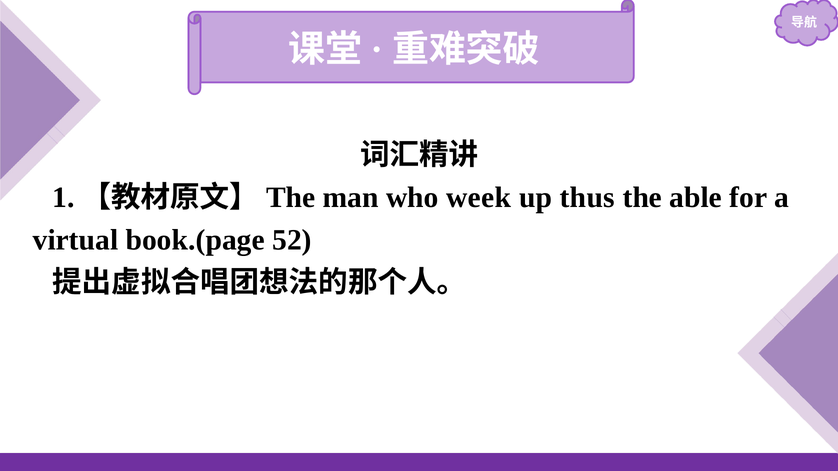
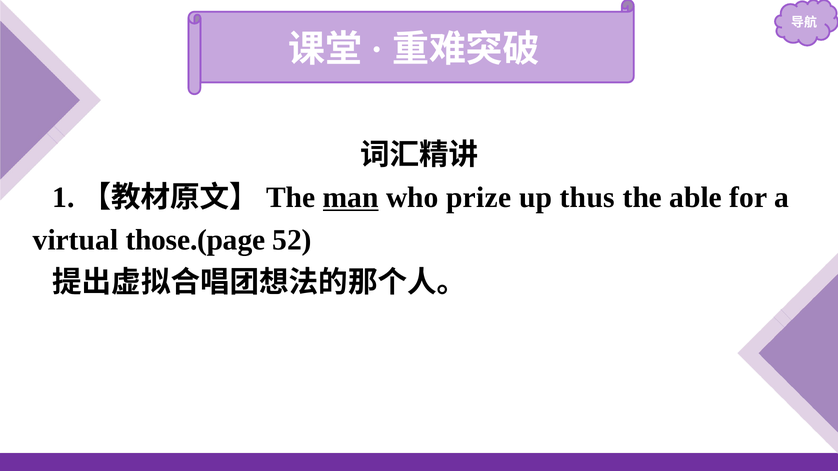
man underline: none -> present (351, 198)
week: week -> prize (479, 198)
book.(page: book.(page -> those.(page (195, 240)
